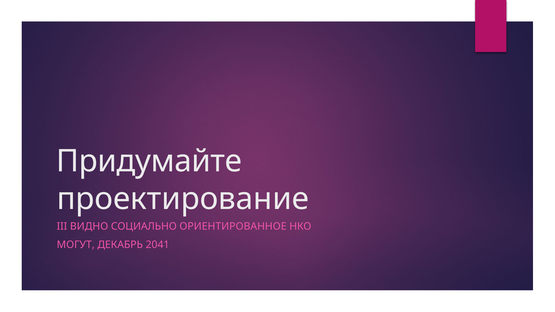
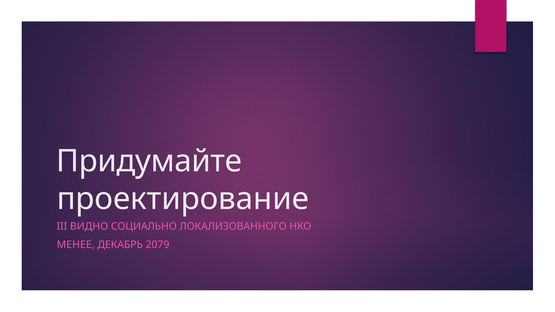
ОРИЕНТИРОВАННОЕ: ОРИЕНТИРОВАННОЕ -> ЛОКАЛИЗОВАННОГО (233, 227)
МОГУТ: МОГУТ -> МЕНЕЕ (76, 245)
2041: 2041 -> 2079 (158, 245)
